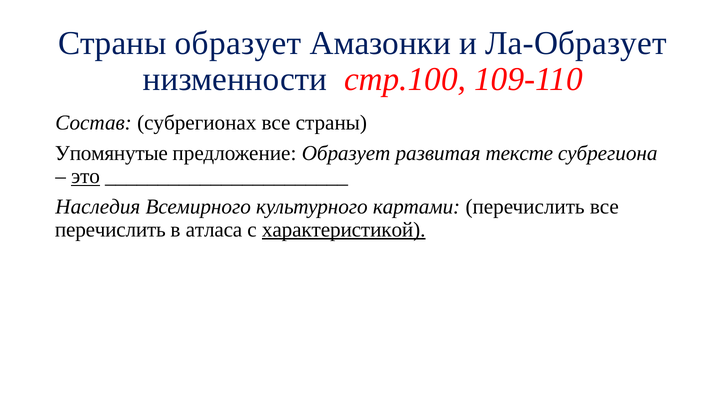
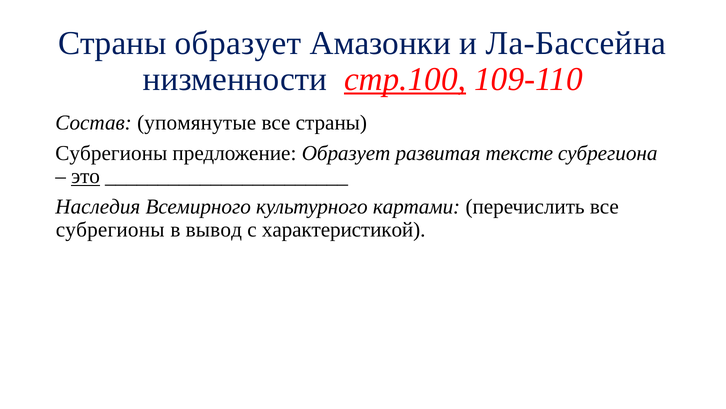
Ла-Образует: Ла-Образует -> Ла-Бассейна (576, 43)
стр.100 underline: none -> present (405, 79)
субрегионах: субрегионах -> упомянутые (197, 123)
Упомянутые: Упомянутые -> Субрегионы (111, 153)
перечислить: перечислить -> субрегионы (110, 229)
атласа: атласа -> вывод (214, 229)
характеристикой underline: present -> none (344, 229)
